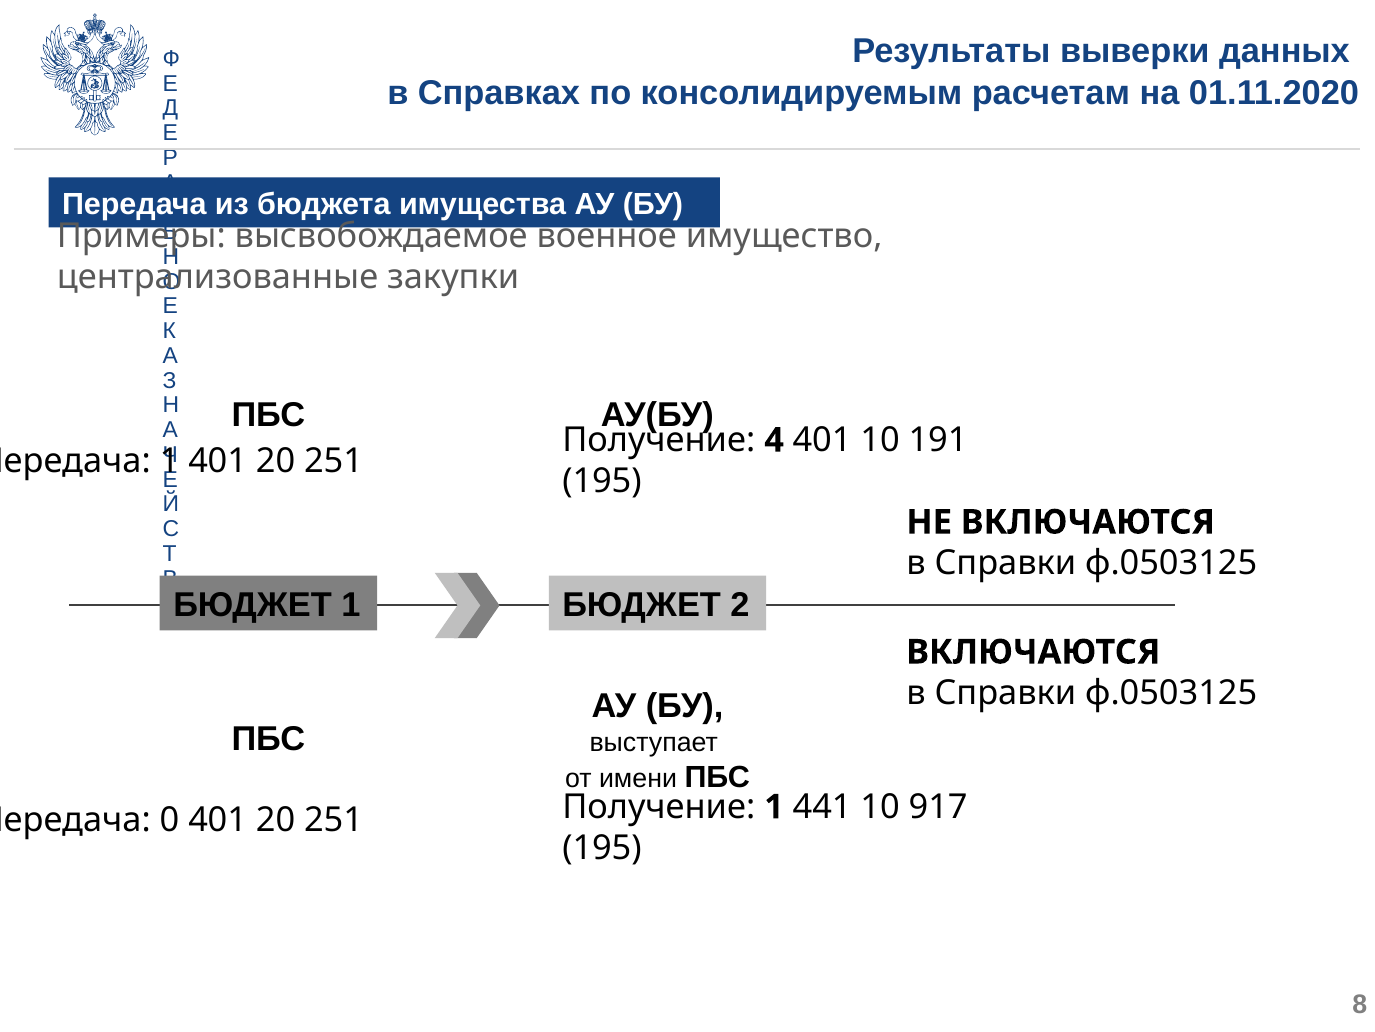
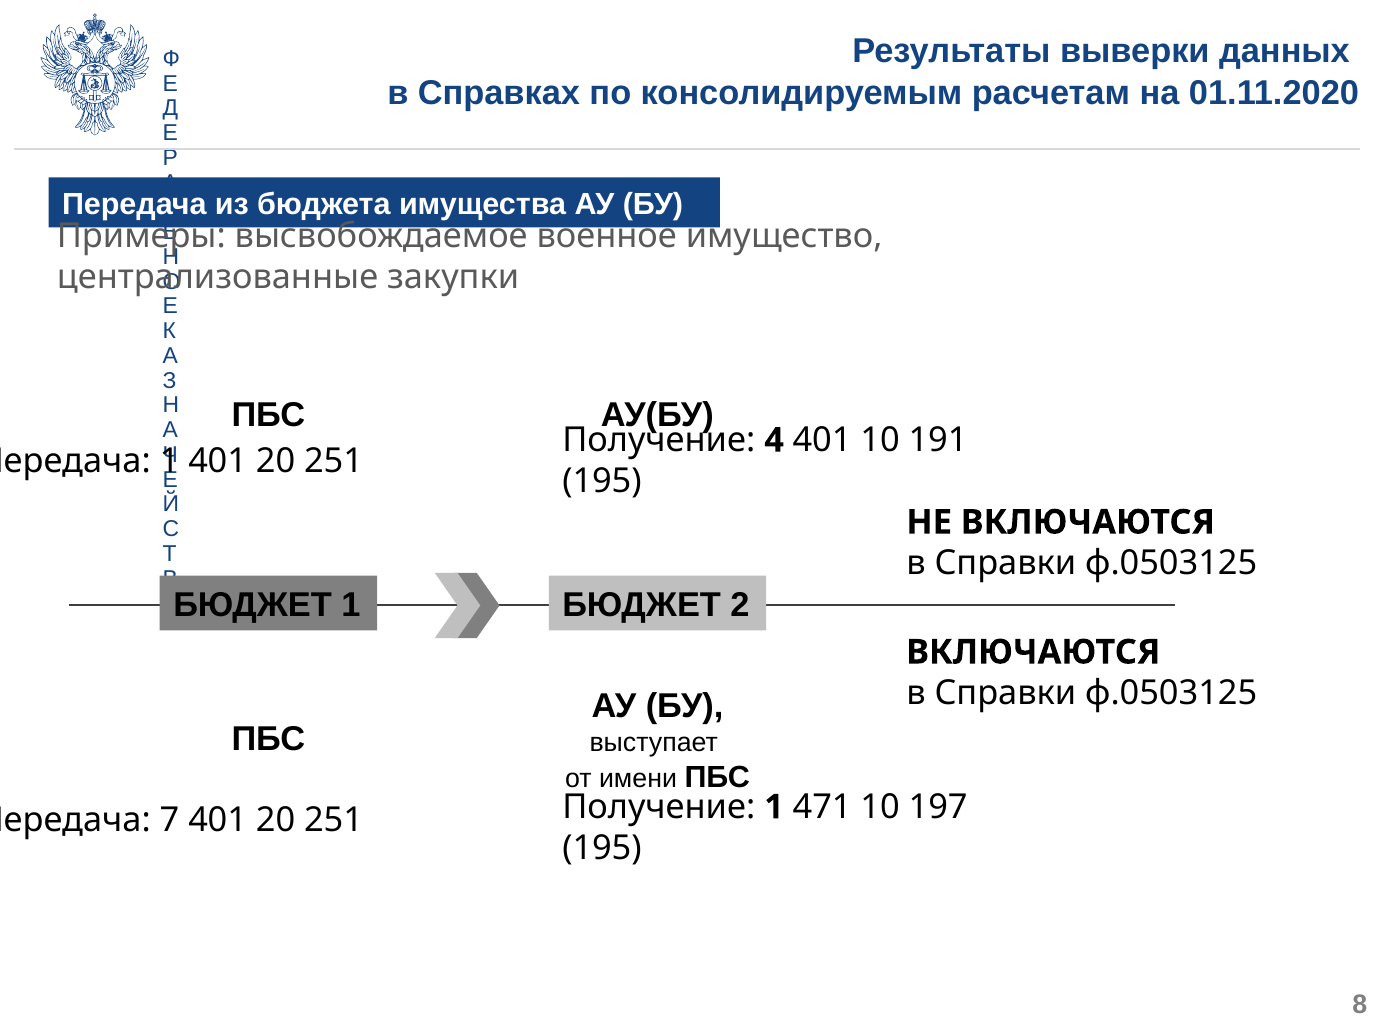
441: 441 -> 471 (822, 806)
917: 917 -> 197 (938, 806)
0: 0 -> 7 (170, 820)
